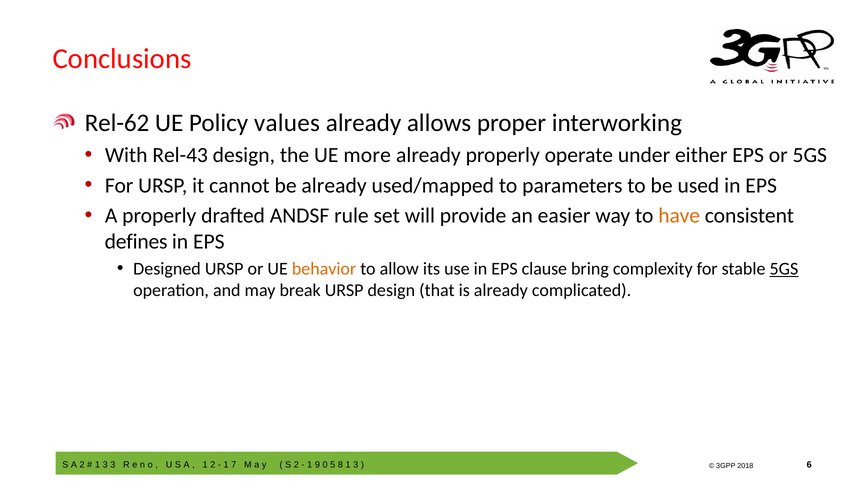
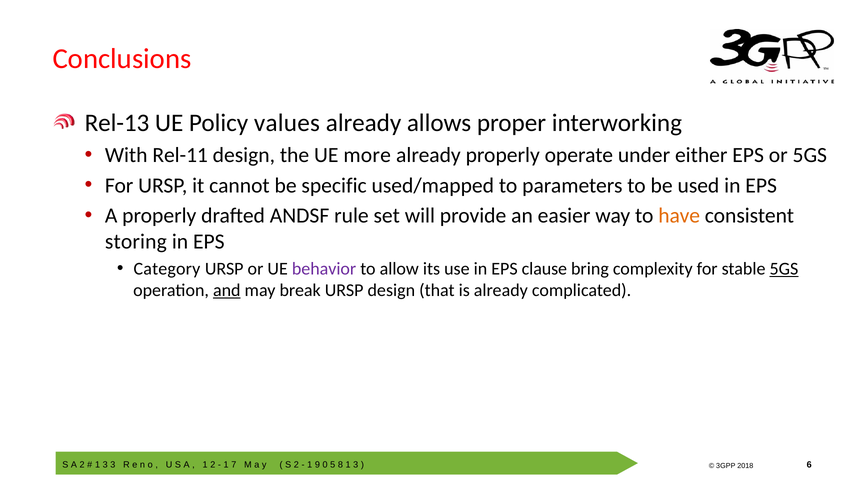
Rel-62: Rel-62 -> Rel-13 (117, 123)
Rel-43: Rel-43 -> Rel-11 (180, 155)
be already: already -> specific (334, 185)
defines: defines -> storing (136, 241)
Designed: Designed -> Category (167, 269)
behavior colour: orange -> purple (324, 269)
and underline: none -> present (227, 290)
